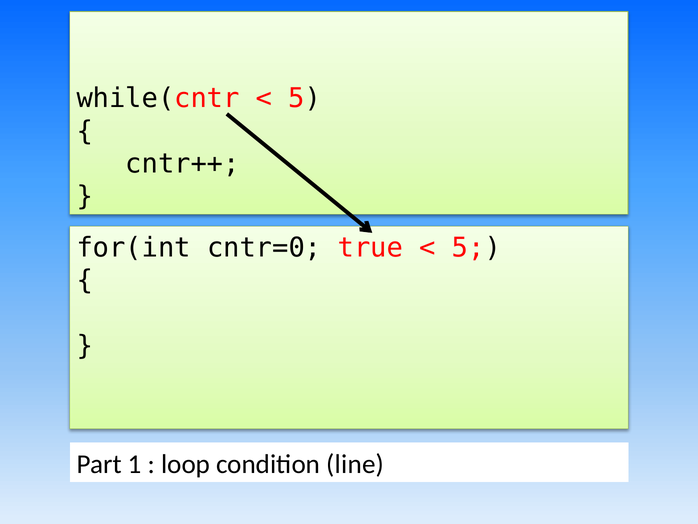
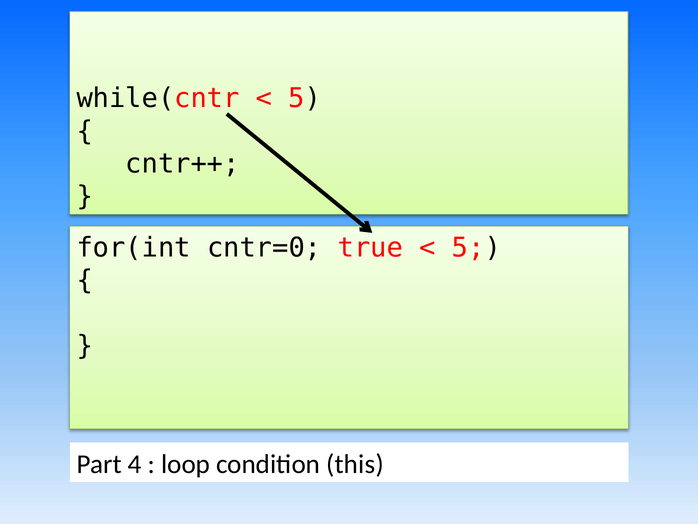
1: 1 -> 4 (135, 464)
line: line -> this (355, 464)
